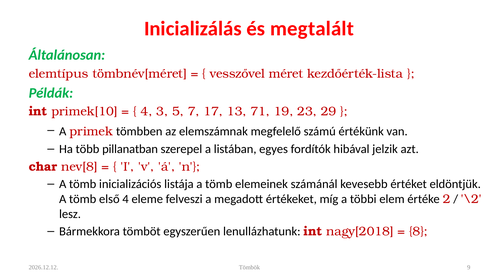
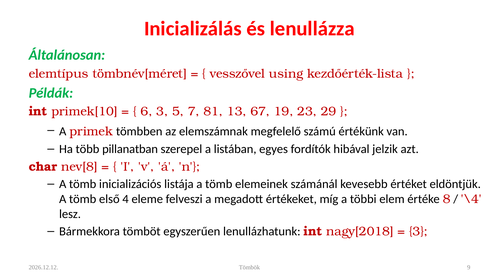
megtalált: megtalált -> lenullázza (312, 29)
méret: méret -> using (286, 74)
4: 4 -> 6 (146, 112)
17: 17 -> 81 (213, 112)
71: 71 -> 67 (260, 112)
2: 2 -> 8 (447, 199)
\2: \2 -> \4 (471, 199)
8: 8 -> 3 (418, 232)
